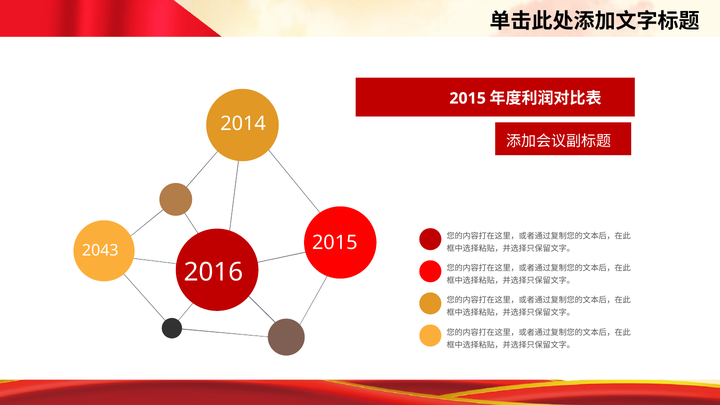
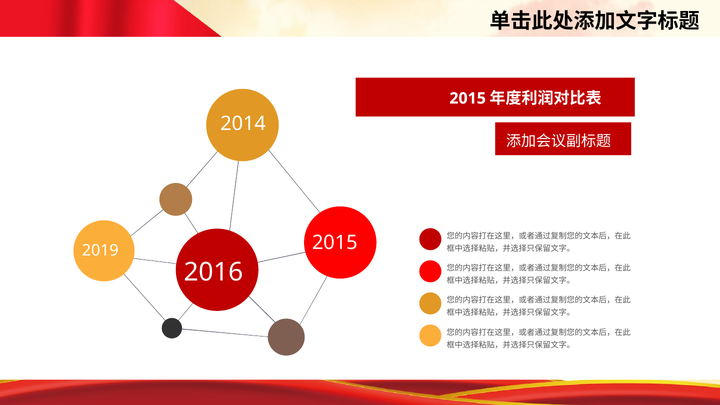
2043: 2043 -> 2019 (100, 250)
